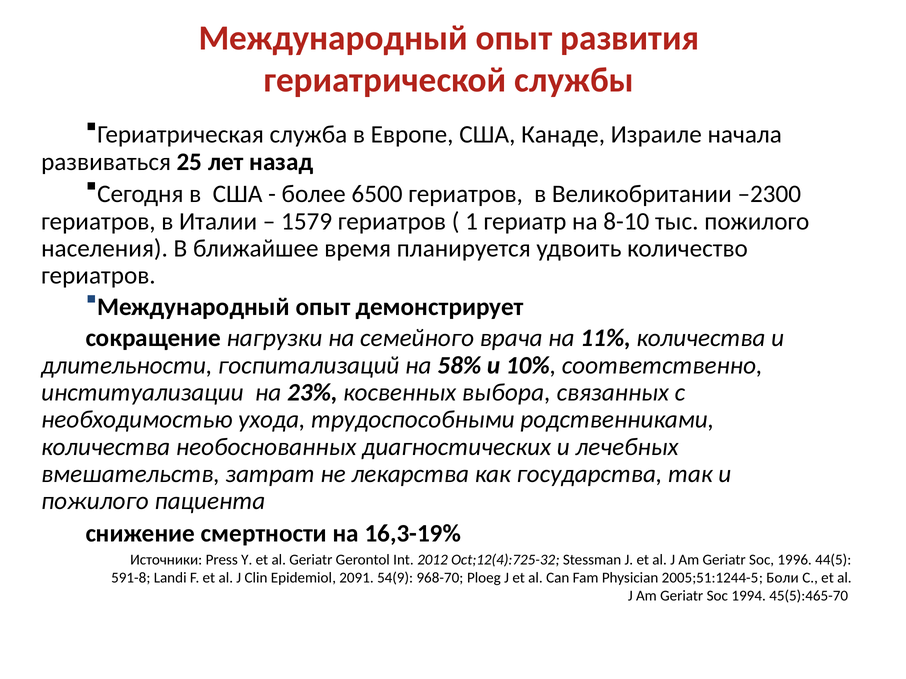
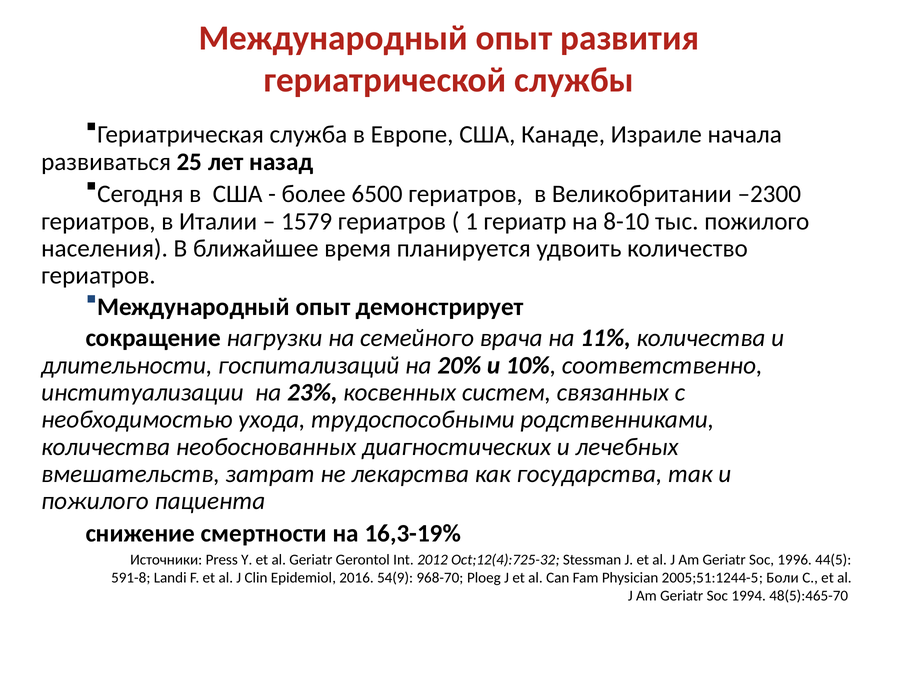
58%: 58% -> 20% (459, 366)
выбора: выбора -> систем (506, 393)
2091: 2091 -> 2016 (357, 578)
45(5):465-70: 45(5):465-70 -> 48(5):465-70 (809, 596)
